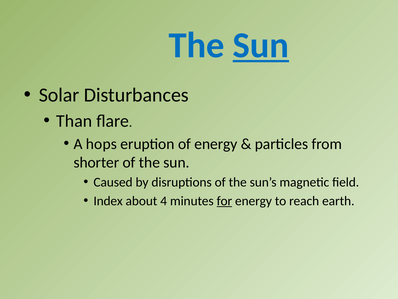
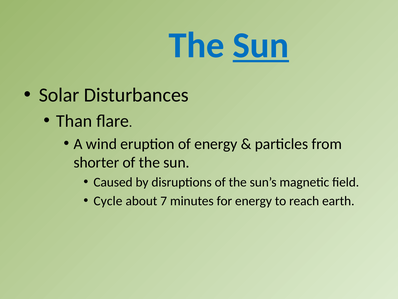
hops: hops -> wind (101, 144)
Index: Index -> Cycle (108, 201)
4: 4 -> 7 (164, 201)
for underline: present -> none (224, 201)
